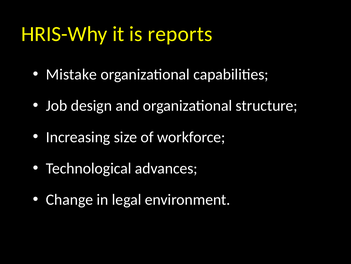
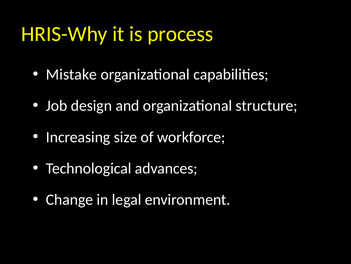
reports: reports -> process (180, 34)
